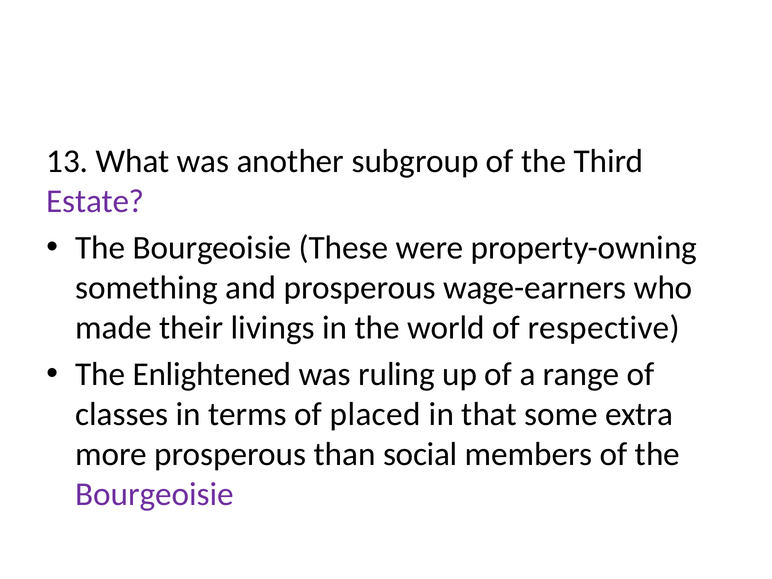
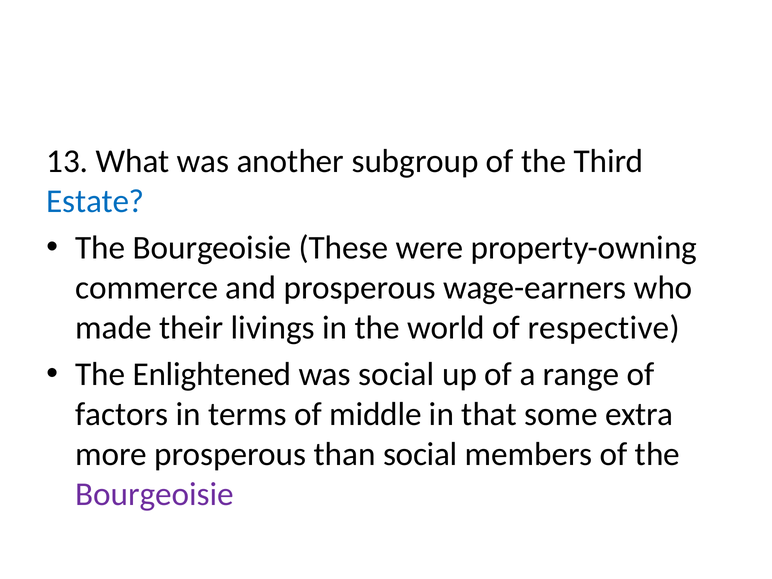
Estate colour: purple -> blue (95, 201)
something: something -> commerce (147, 288)
was ruling: ruling -> social (396, 375)
classes: classes -> factors (122, 414)
placed: placed -> middle (375, 414)
